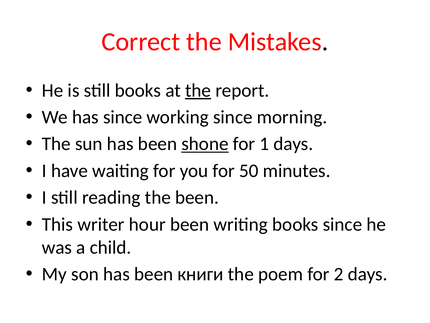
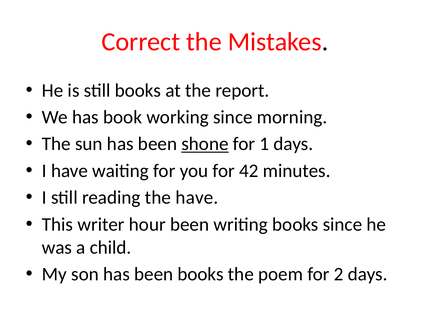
the underline: present -> none (198, 90)
has since: since -> book (123, 117)
50: 50 -> 42 (249, 171)
the been: been -> have (197, 197)
been книги: книги -> books (201, 274)
